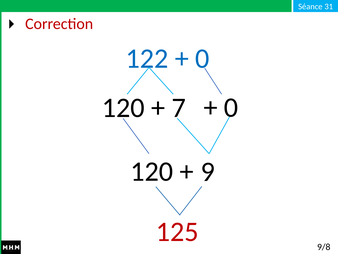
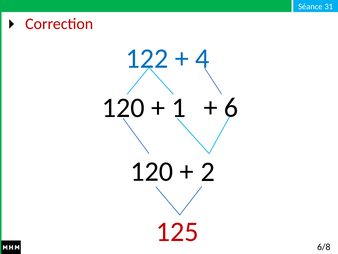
0: 0 -> 4 (202, 58)
7: 7 -> 1 (179, 107)
0: 0 -> 6 (231, 107)
9: 9 -> 2 (208, 171)
9/8: 9/8 -> 6/8 (324, 247)
